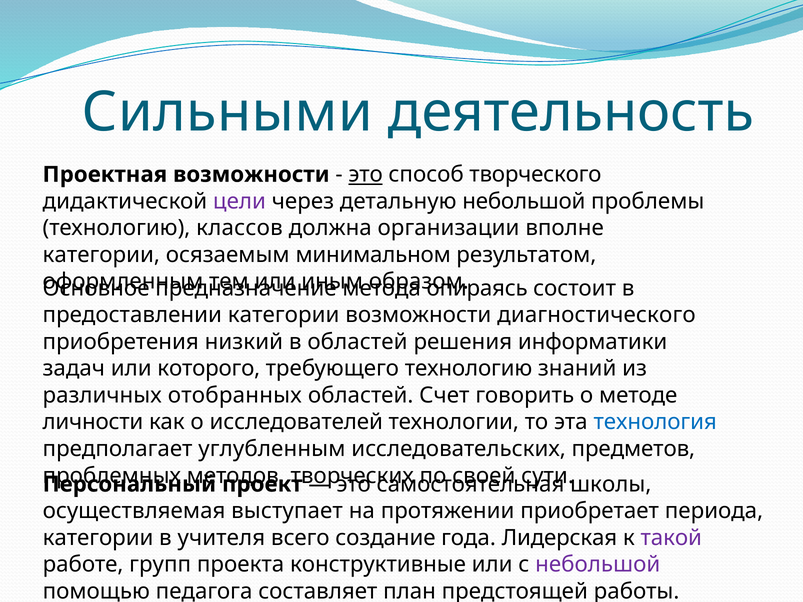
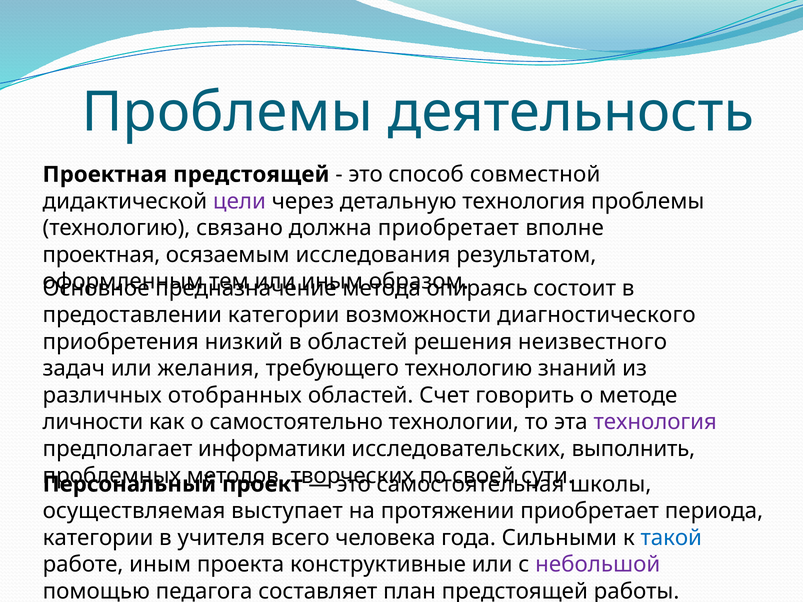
Сильными: Сильными -> Проблемы (227, 113)
Проектная возможности: возможности -> предстоящей (251, 175)
это underline: present -> none (366, 175)
творческого: творческого -> совместной (535, 175)
детальную небольшой: небольшой -> технология (524, 201)
классов: классов -> связано (240, 228)
должна организации: организации -> приобретает (448, 228)
категории: категории -> проектная (101, 255)
минимальном: минимальном -> исследования (373, 255)
информатики: информатики -> неизвестного (592, 342)
которого: которого -> желания (209, 369)
исследователей: исследователей -> самостоятельно (296, 422)
технология colour: blue -> purple (655, 422)
углубленным: углубленным -> информатики (272, 449)
предметов: предметов -> выполнить (633, 449)
создание: создание -> человека (385, 538)
Лидерская: Лидерская -> Сильными (559, 538)
такой colour: purple -> blue (671, 538)
работе групп: групп -> иным (160, 565)
